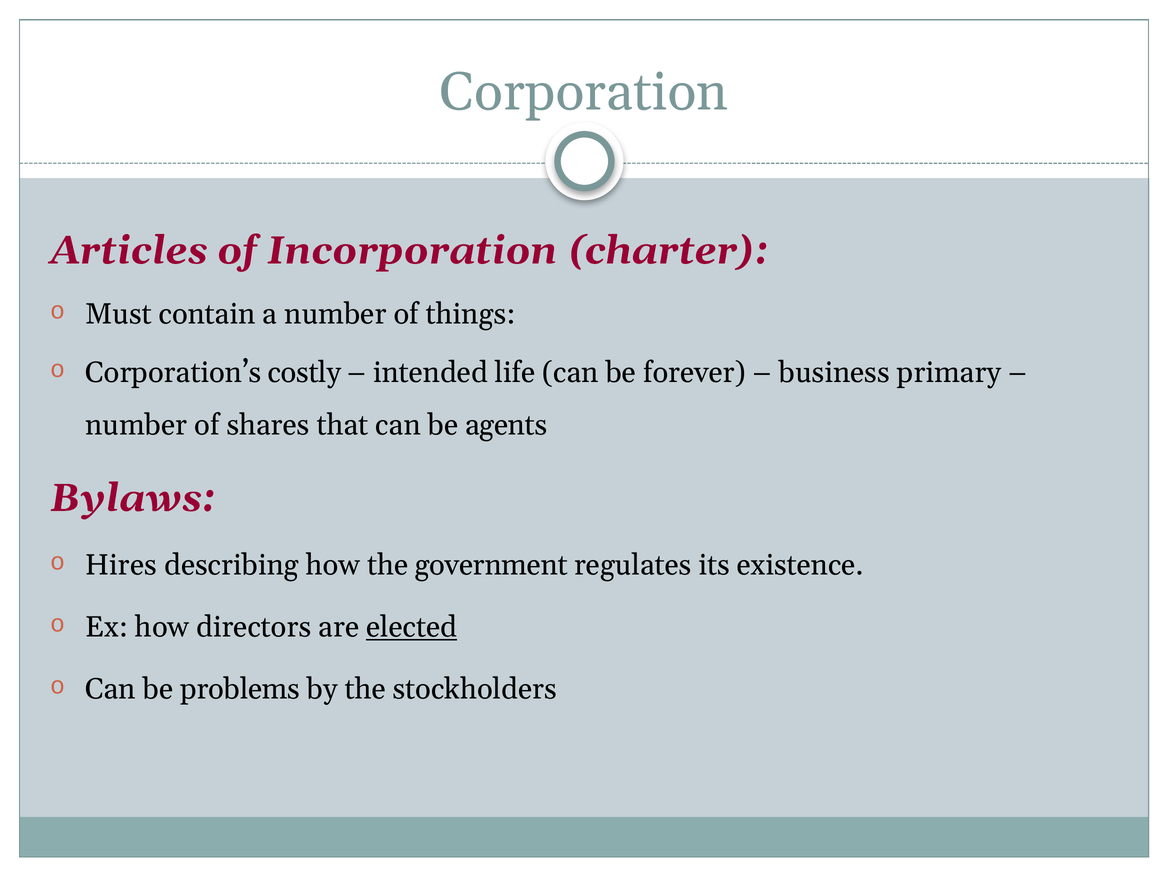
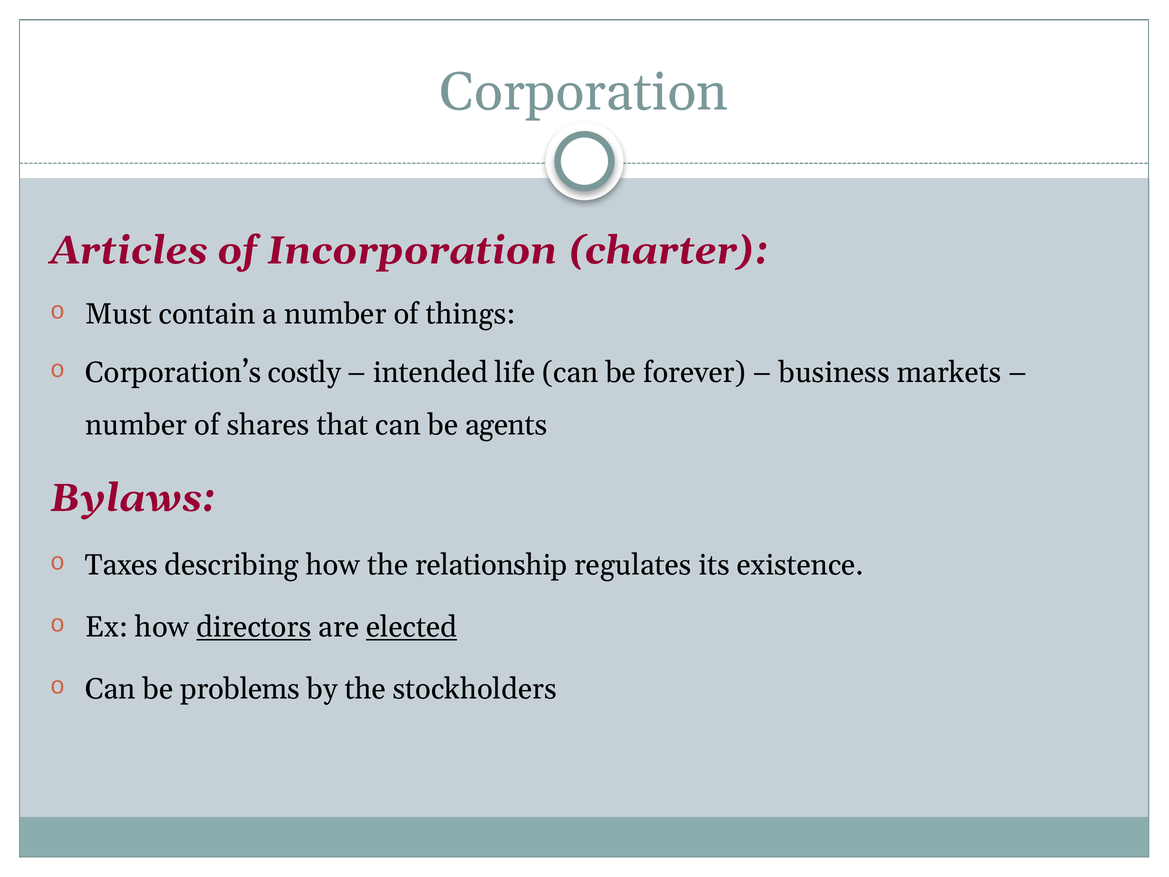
primary: primary -> markets (949, 373)
Hires: Hires -> Taxes (121, 565)
government: government -> relationship (491, 565)
directors underline: none -> present (254, 627)
